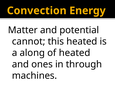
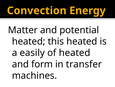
cannot: cannot -> heated (29, 41)
along: along -> easily (32, 52)
ones: ones -> form (42, 64)
through: through -> transfer (84, 64)
